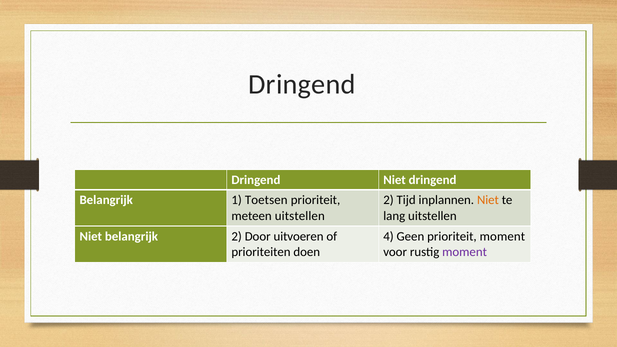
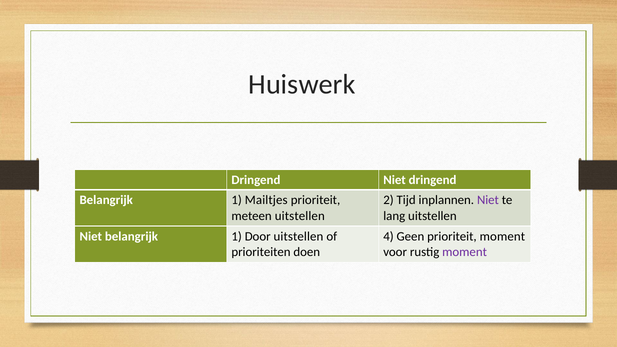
Dringend: Dringend -> Huiswerk (302, 85)
Toetsen: Toetsen -> Mailtjes (266, 200)
Niet colour: orange -> purple (488, 200)
Niet belangrijk 2: 2 -> 1 (237, 236)
Door uitvoeren: uitvoeren -> uitstellen (298, 236)
